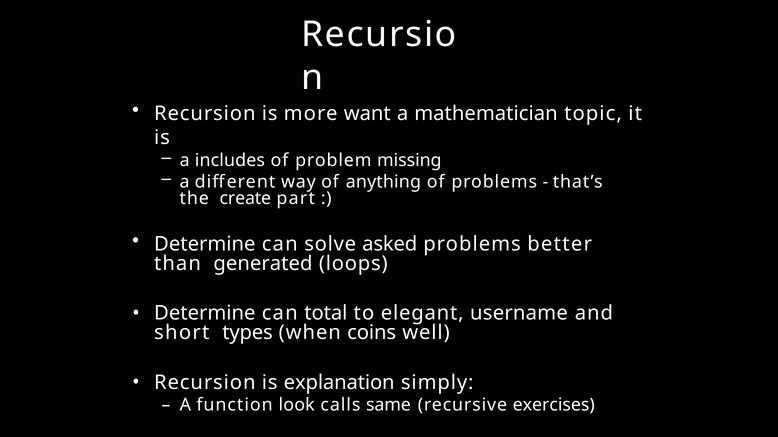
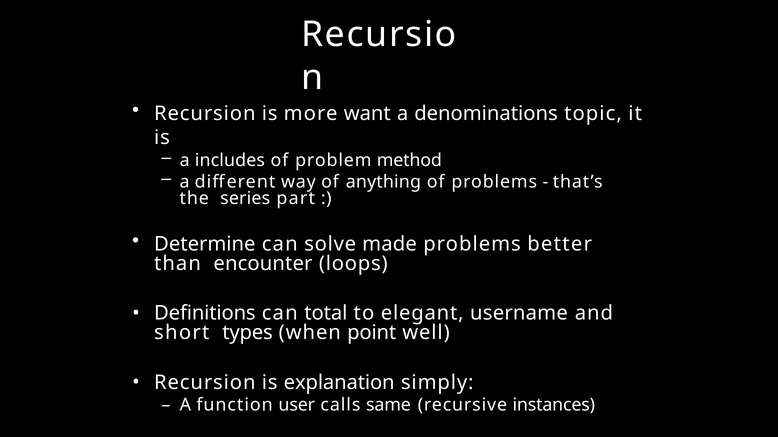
mathematician: mathematician -> denominations (486, 114)
missing: missing -> method (409, 161)
create: create -> series (245, 199)
asked: asked -> made (390, 245)
generated: generated -> encounter (263, 264)
Determine: Determine -> Definitions (205, 314)
coins: coins -> point (372, 333)
look: look -> user (297, 406)
exercises: exercises -> instances (554, 406)
